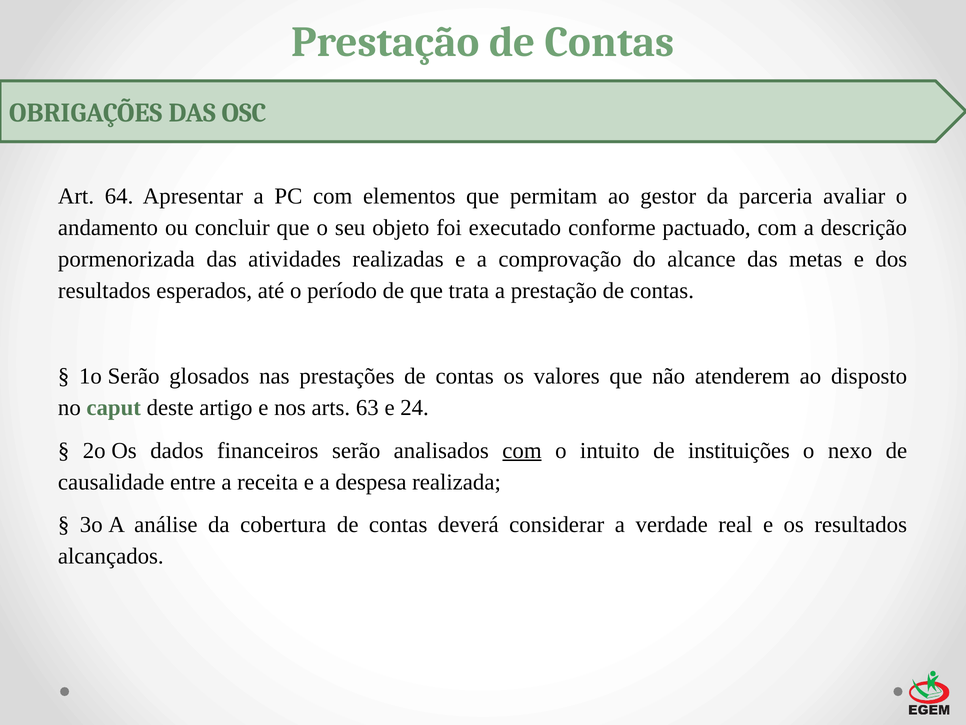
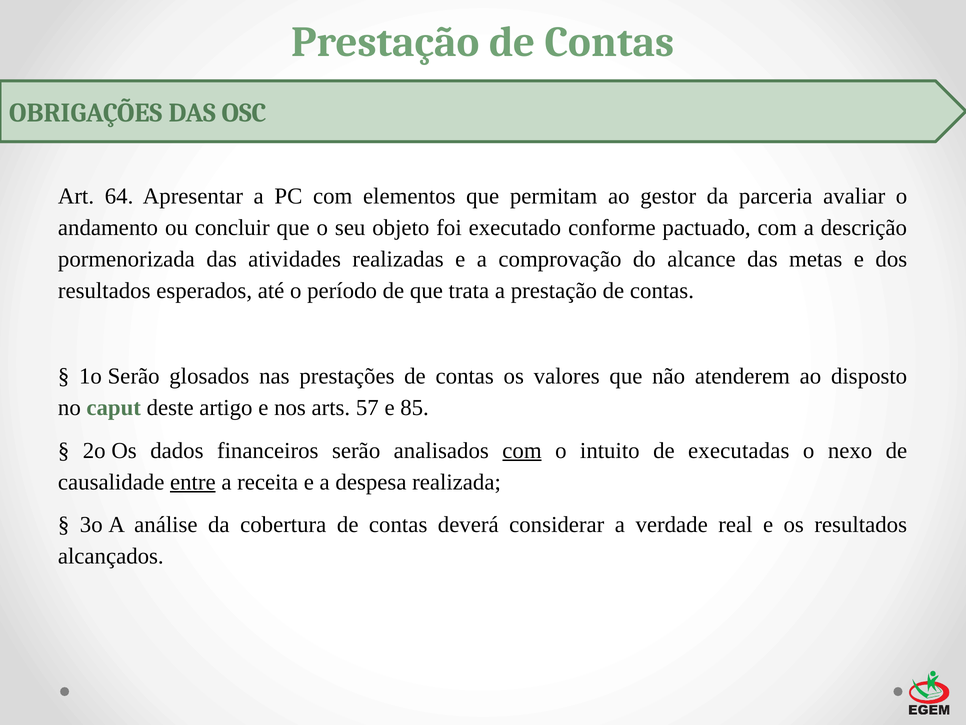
63: 63 -> 57 (367, 408)
24: 24 -> 85 (415, 408)
instituições: instituições -> executadas (739, 450)
entre underline: none -> present (193, 482)
